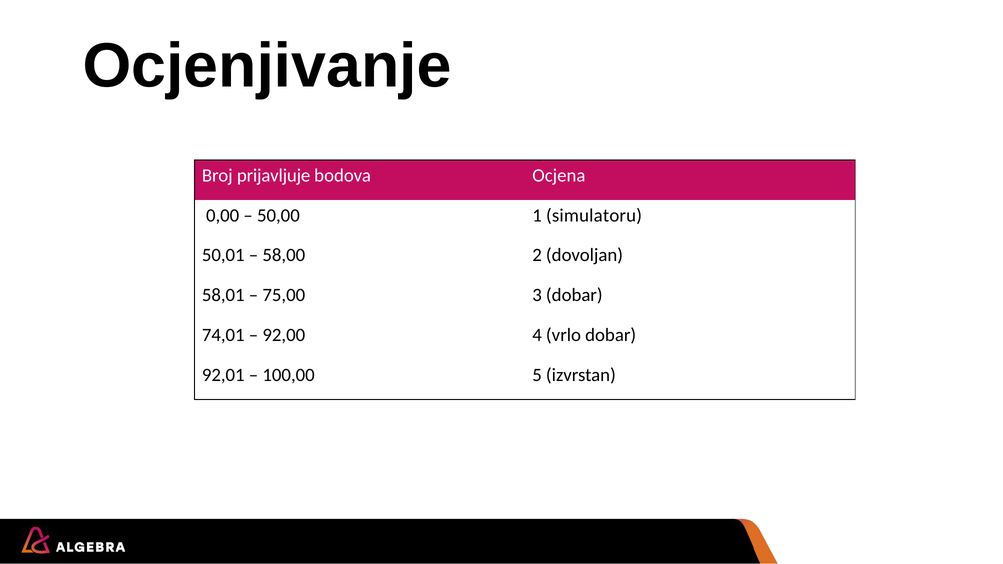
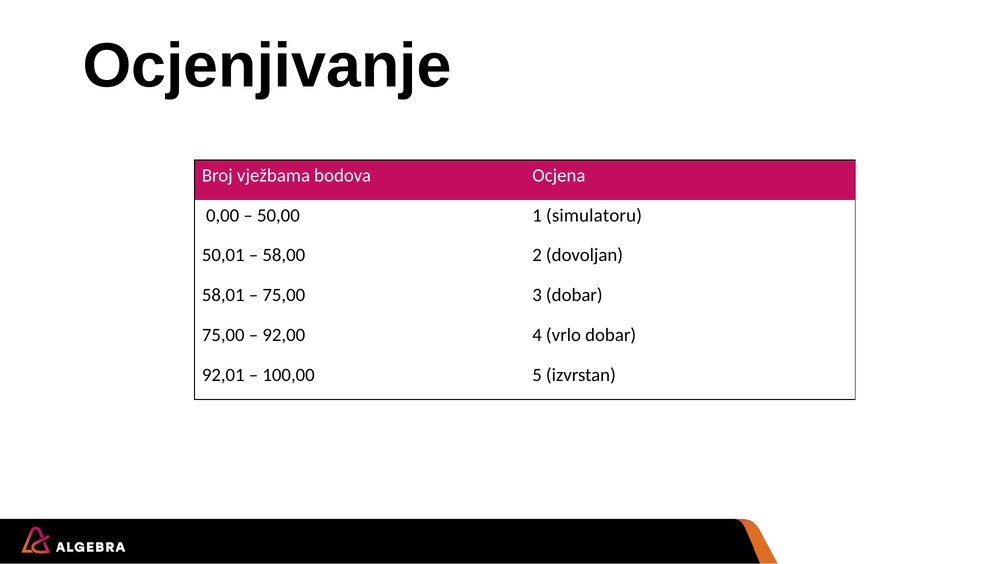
prijavljuje: prijavljuje -> vježbama (273, 176)
74,01: 74,01 -> 75,00 (223, 335)
